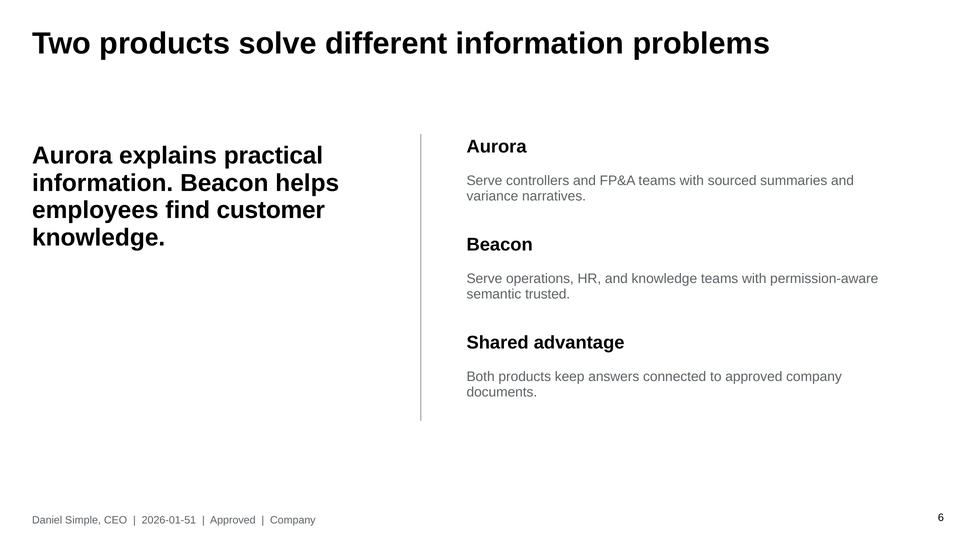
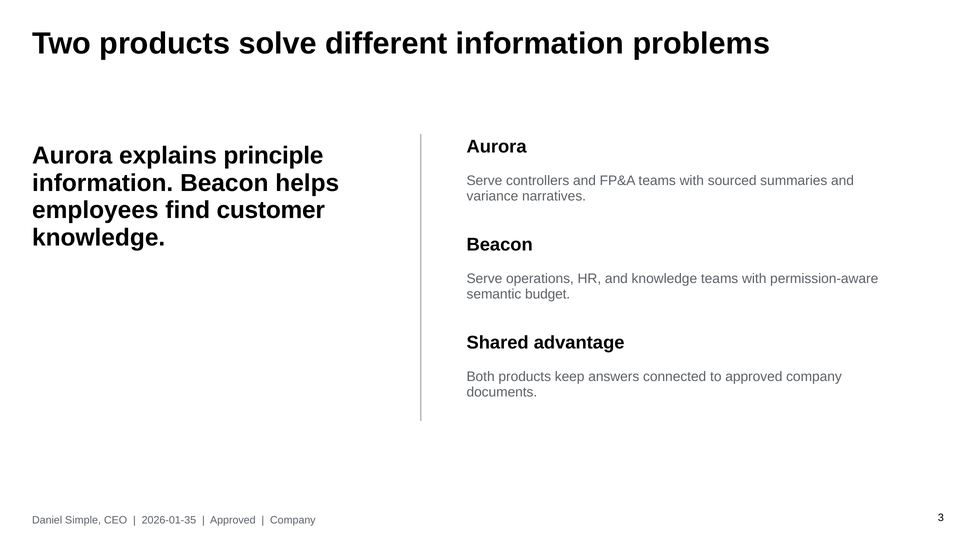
practical: practical -> principle (273, 156)
trusted: trusted -> budget (548, 294)
2026-01-51: 2026-01-51 -> 2026-01-35 (169, 520)
6: 6 -> 3 (941, 517)
